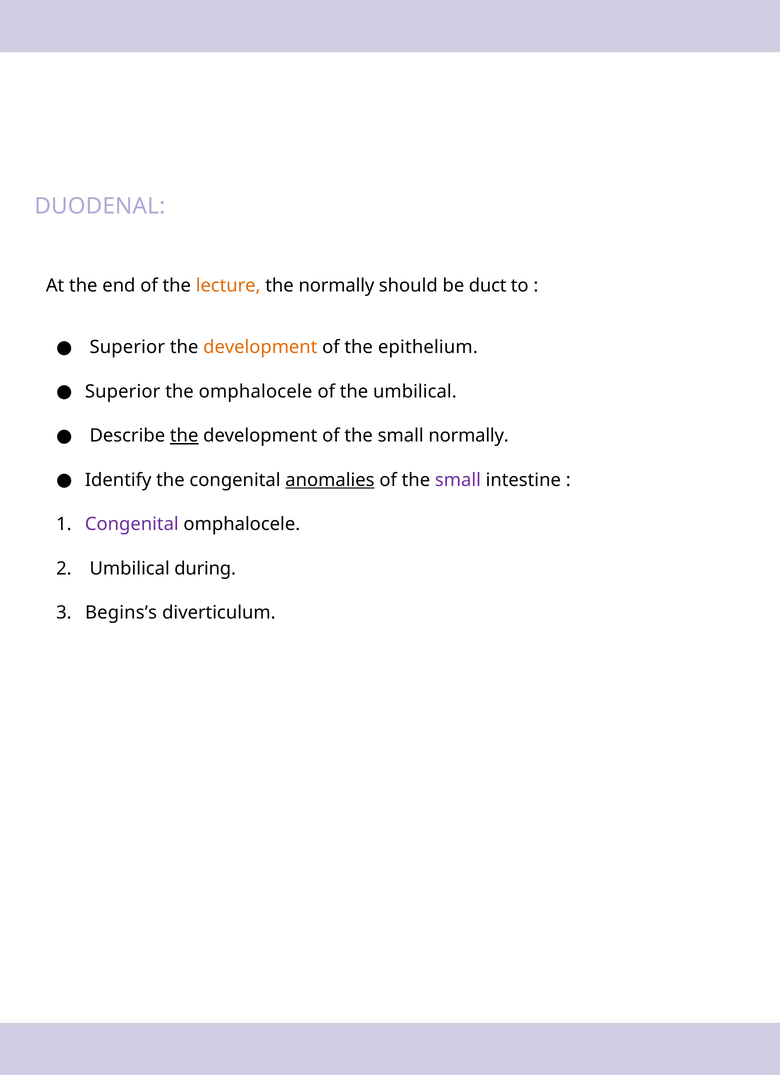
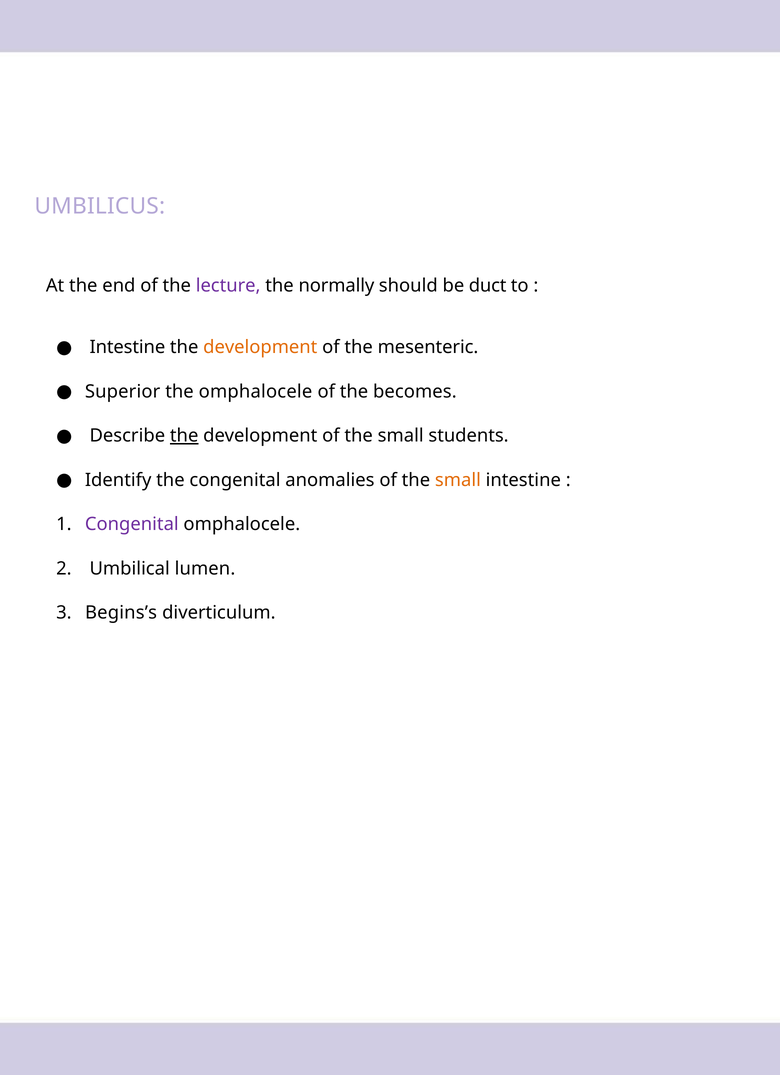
DUODENAL: DUODENAL -> UMBILICUS (100, 206)
lecture colour: orange -> purple (228, 286)
Superior: Superior -> Intestine (127, 347)
epithelium: epithelium -> mesenteric (428, 347)
the umbilical: umbilical -> becomes (415, 391)
small normally: normally -> students (469, 436)
anomalies underline: present -> none (330, 480)
small colour: purple -> orange (458, 480)
during: during -> lumen (205, 568)
